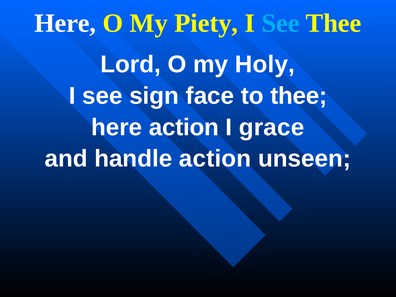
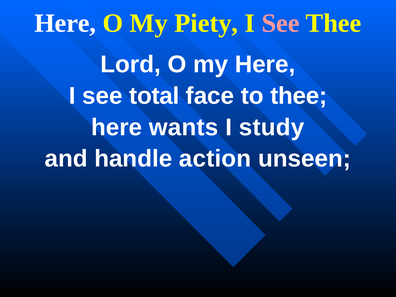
See colour: light blue -> pink (281, 23)
my Holy: Holy -> Here (265, 64)
sign: sign -> total (154, 96)
here action: action -> wants (184, 127)
grace: grace -> study (272, 127)
